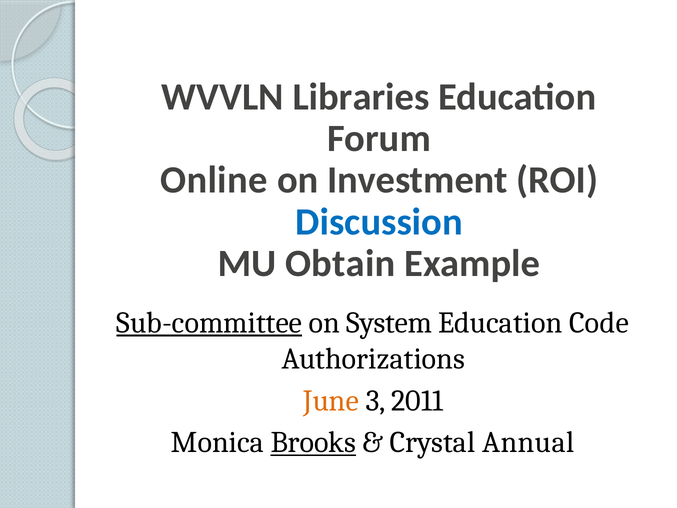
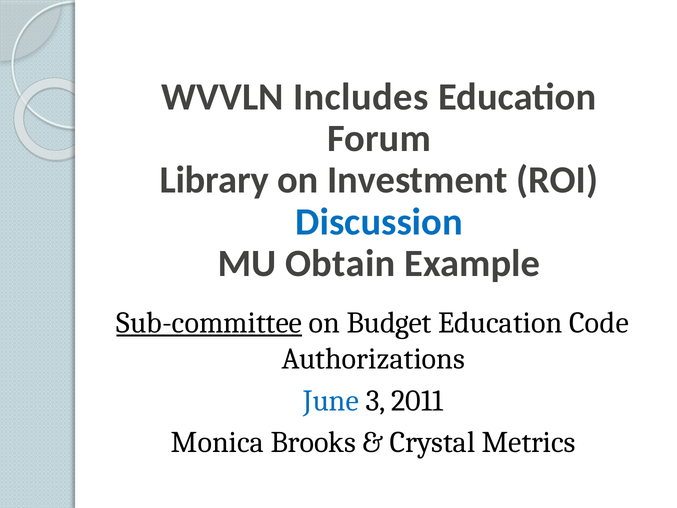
Libraries: Libraries -> Includes (361, 97)
Online: Online -> Library (214, 180)
System: System -> Budget (389, 322)
June colour: orange -> blue (331, 400)
Brooks underline: present -> none (313, 442)
Annual: Annual -> Metrics (529, 442)
